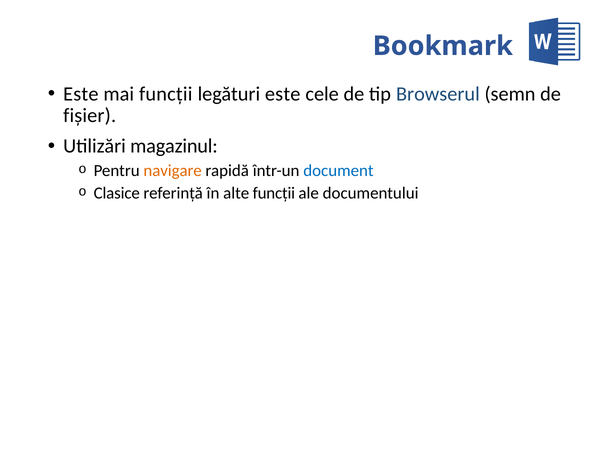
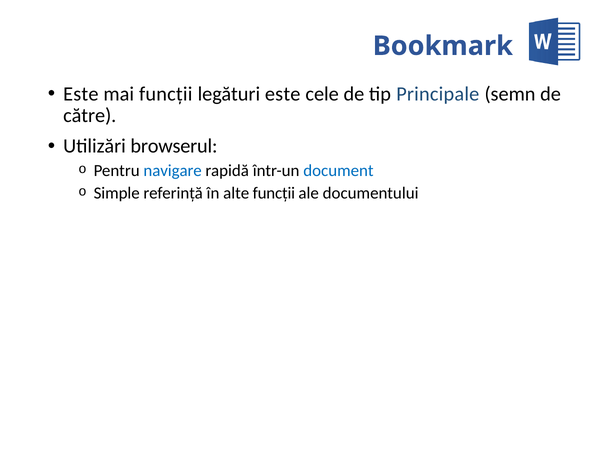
Browserul: Browserul -> Principale (438, 94)
fișier: fișier -> către (90, 116)
magazinul: magazinul -> browserul (174, 146)
navigare colour: orange -> blue (173, 170)
Clasice: Clasice -> Simple (117, 193)
